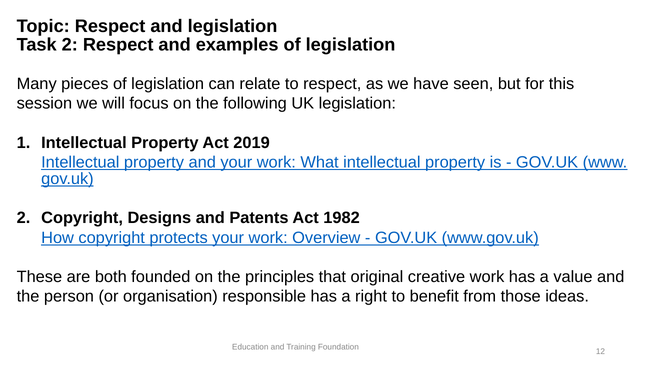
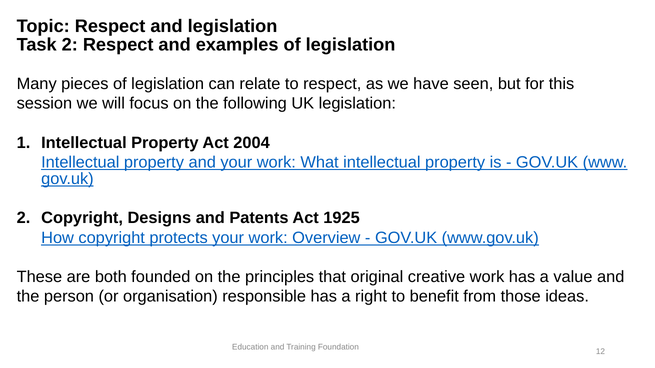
2019: 2019 -> 2004 (252, 143)
1982: 1982 -> 1925 (342, 218)
